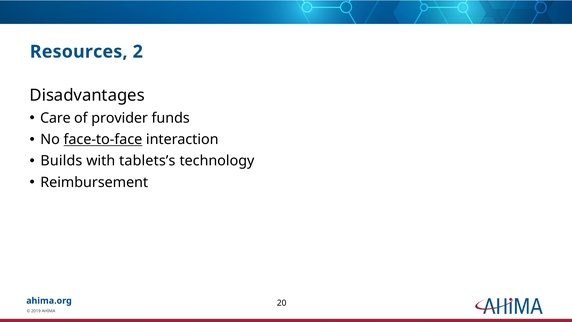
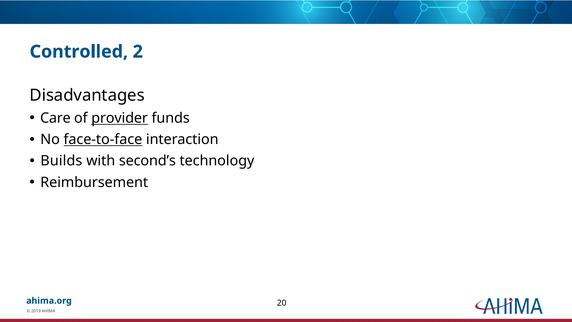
Resources: Resources -> Controlled (79, 52)
provider underline: none -> present (120, 118)
tablets’s: tablets’s -> second’s (147, 161)
